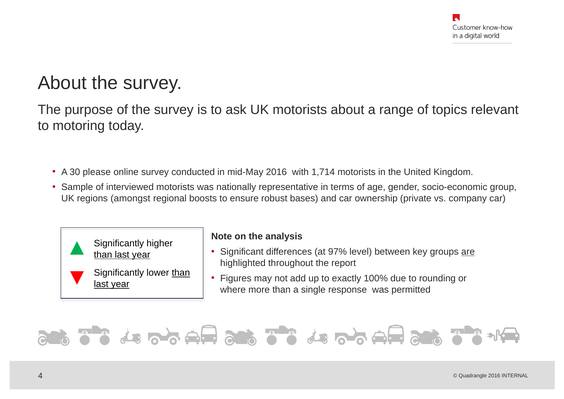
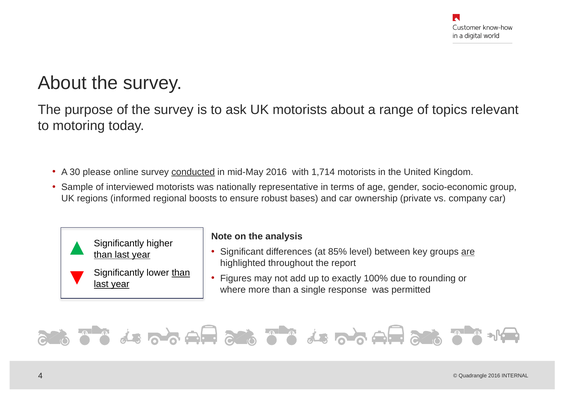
conducted underline: none -> present (193, 172)
amongst: amongst -> informed (130, 199)
97%: 97% -> 85% (338, 252)
